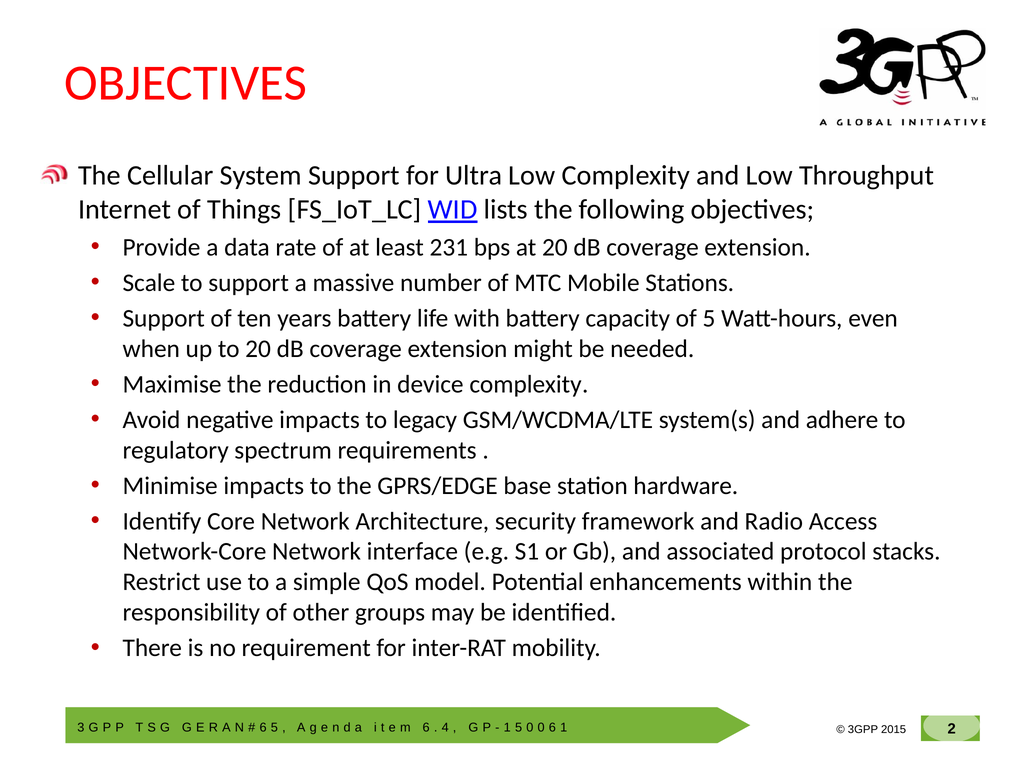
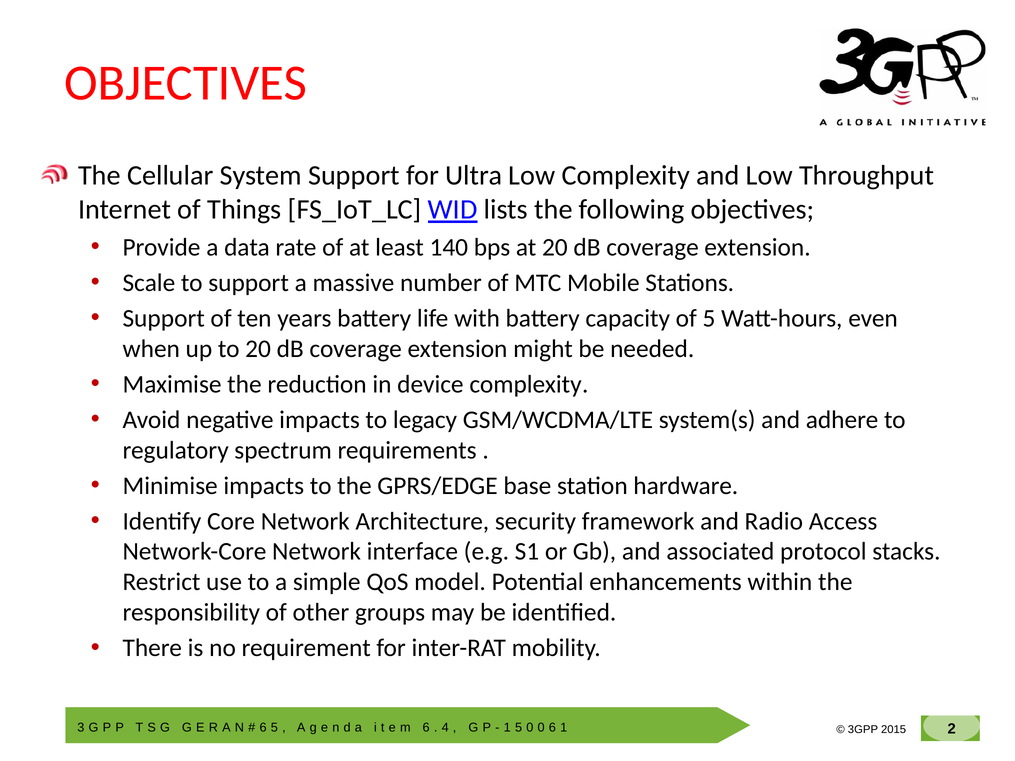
231: 231 -> 140 (449, 247)
